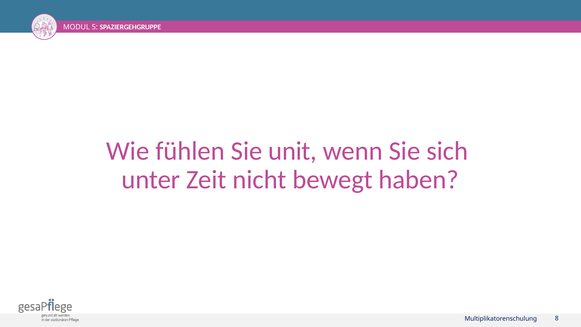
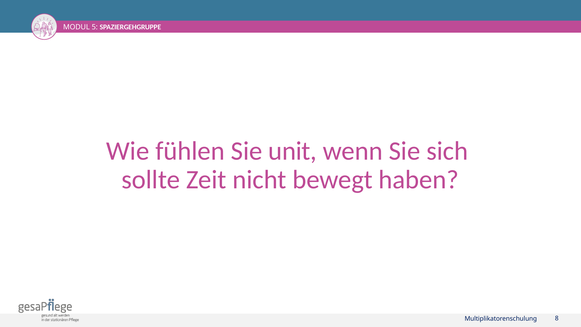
unter: unter -> sollte (151, 180)
